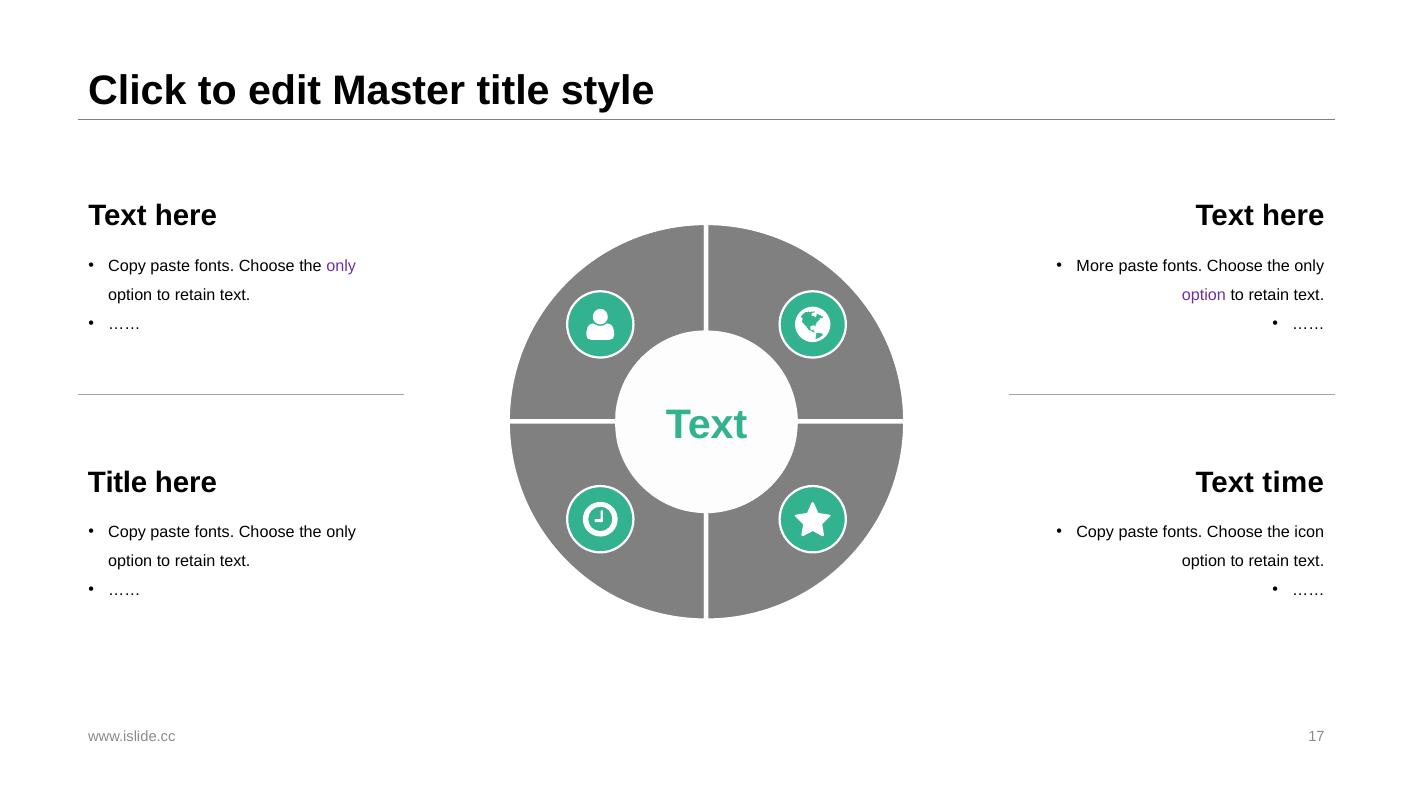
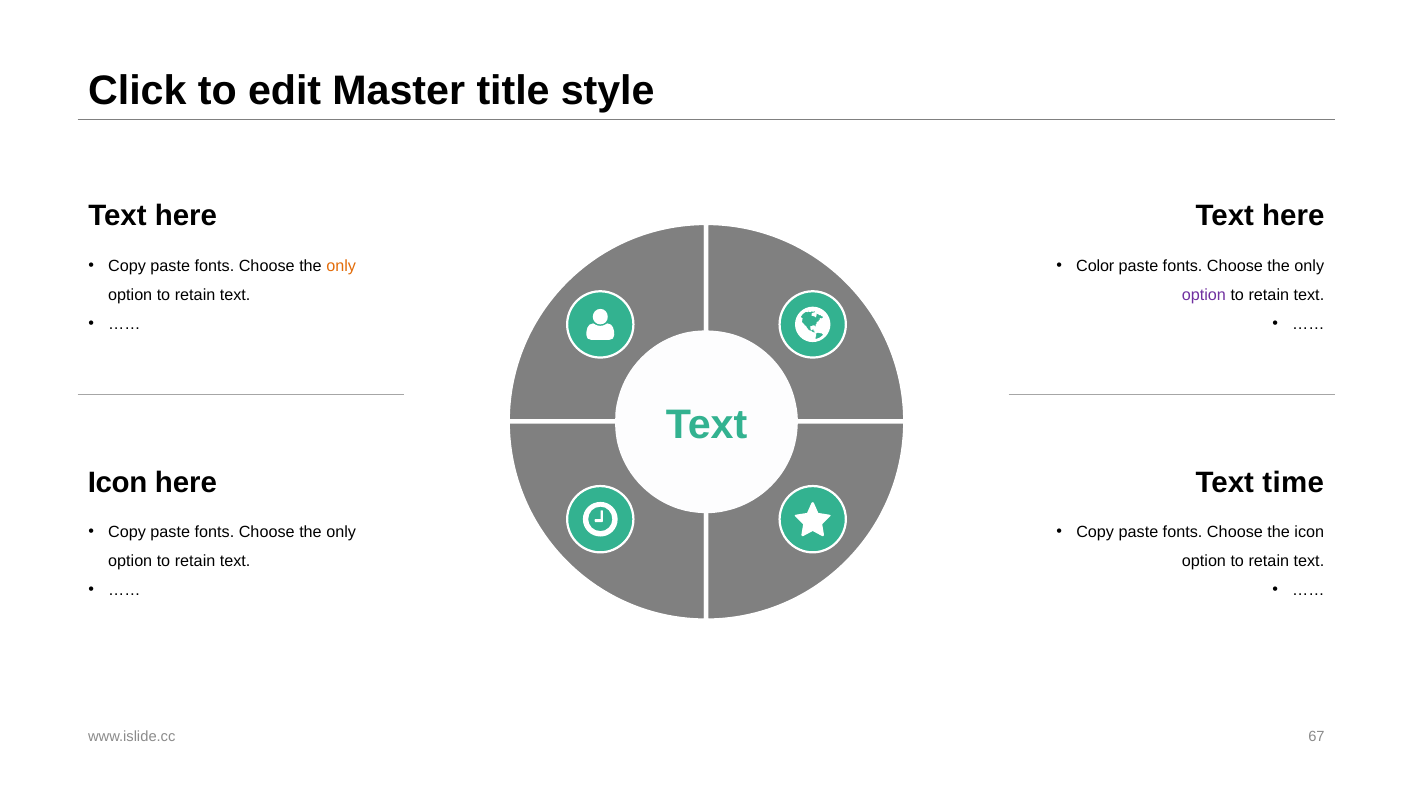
only colour: purple -> orange (341, 266)
More: More -> Color (1095, 266)
Title: Title -> Icon (118, 483)
17: 17 -> 67 (1316, 736)
